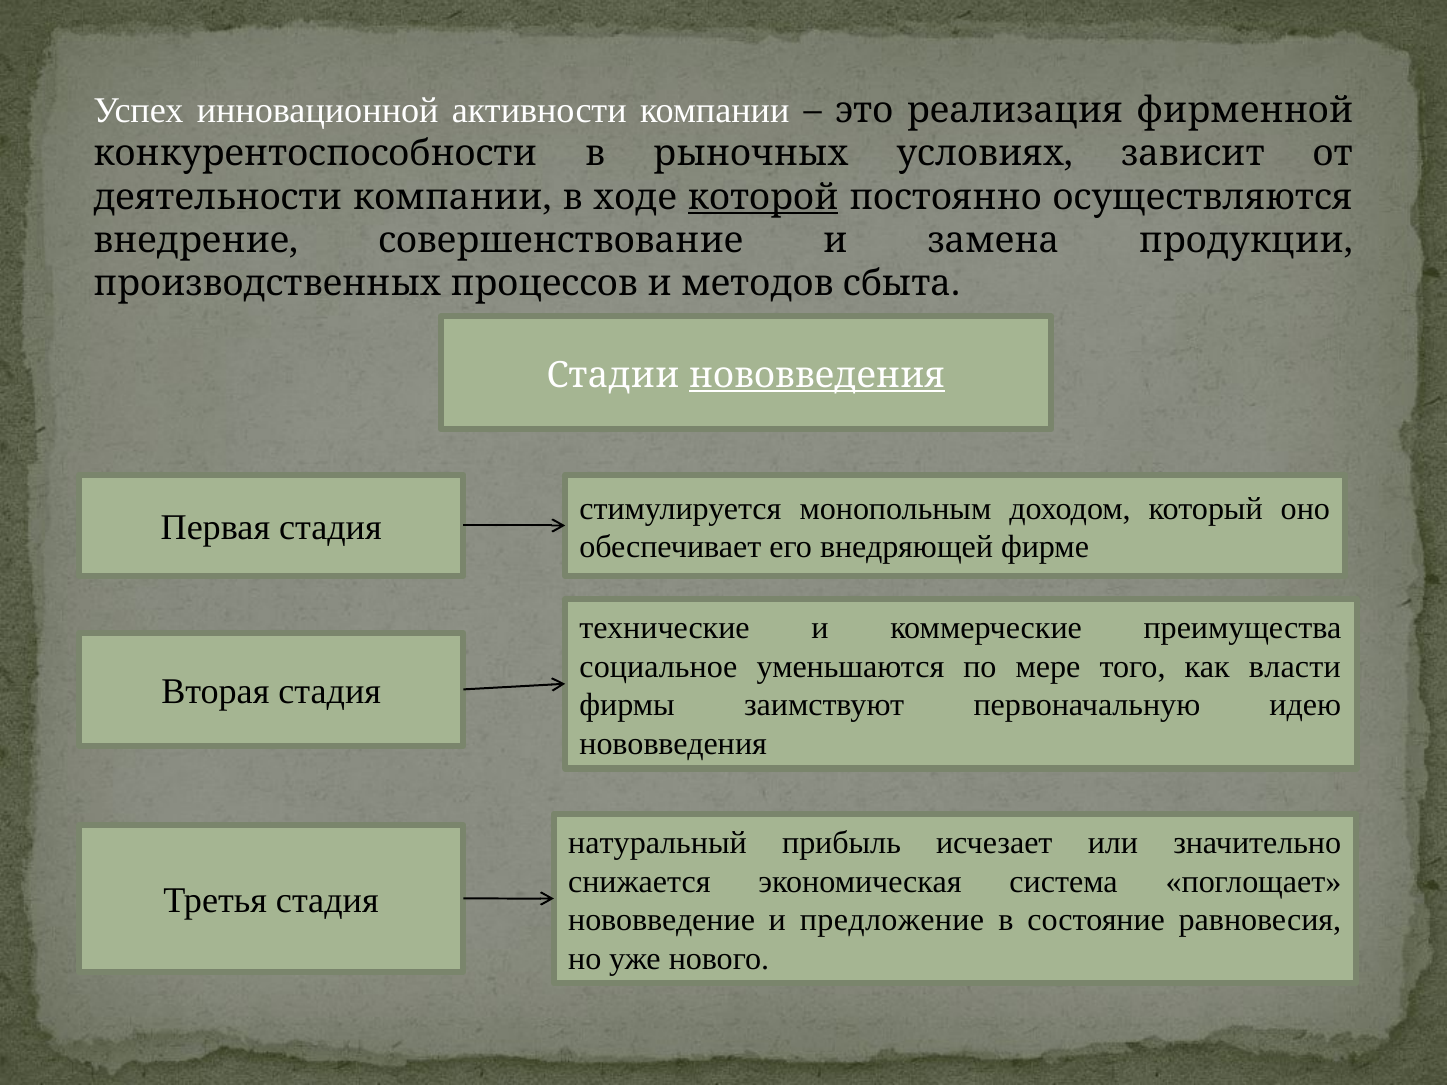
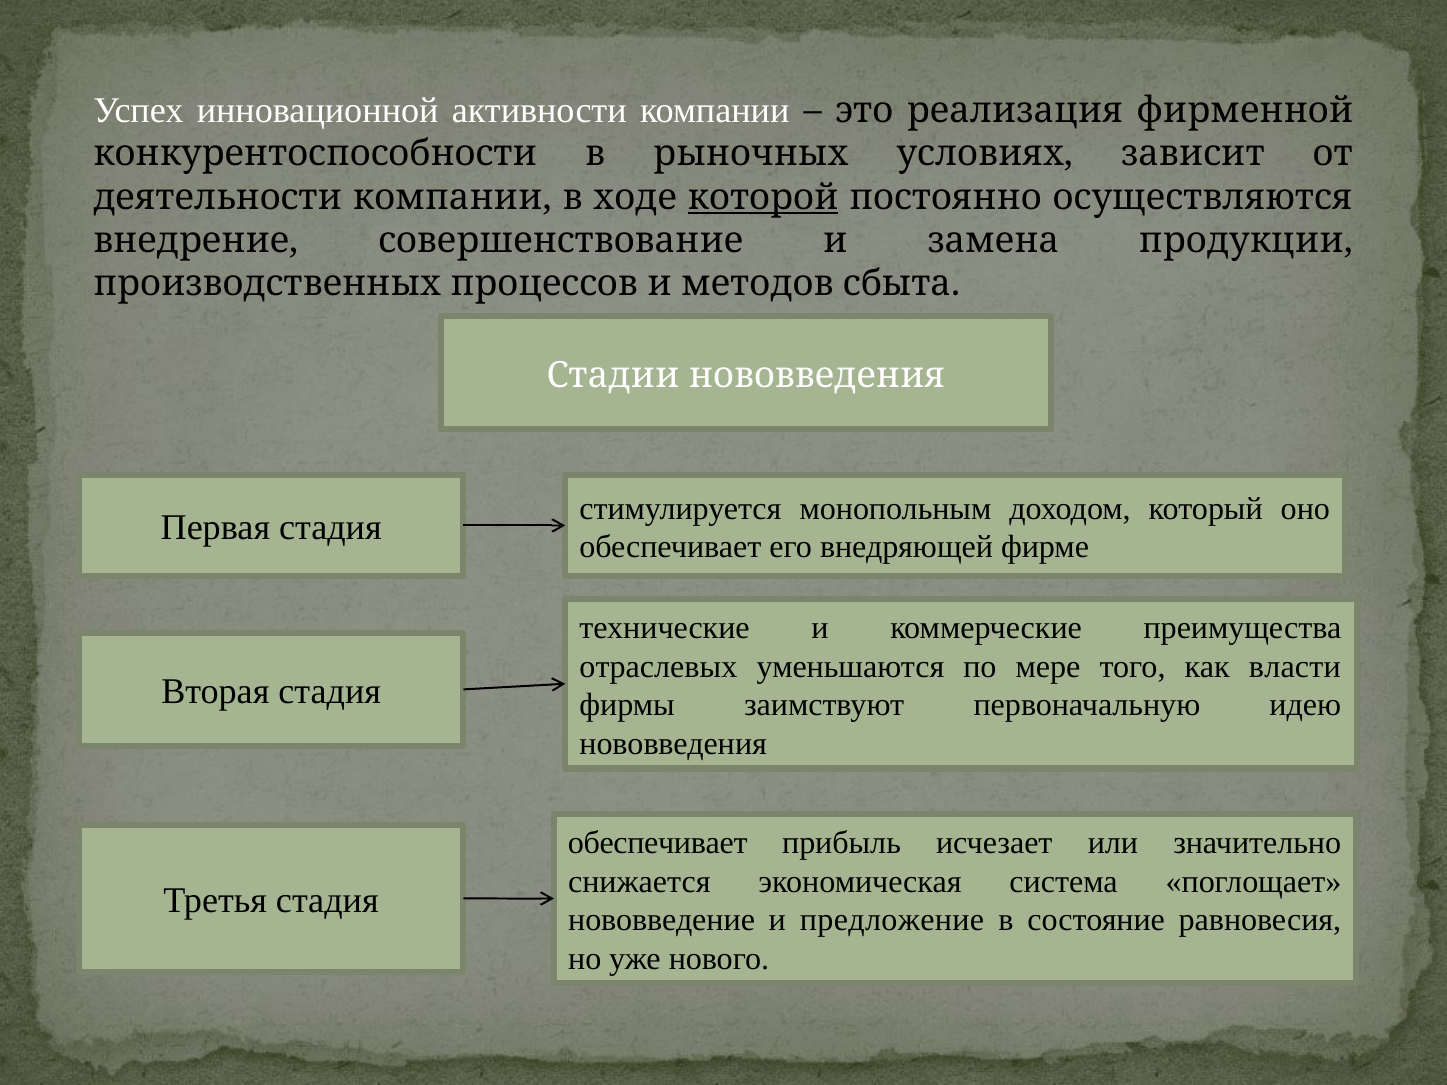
нововведения underline: present -> none (817, 376)
социальное: социальное -> отраслевых (658, 667)
натуральный: натуральный -> обеспечивает (658, 843)
